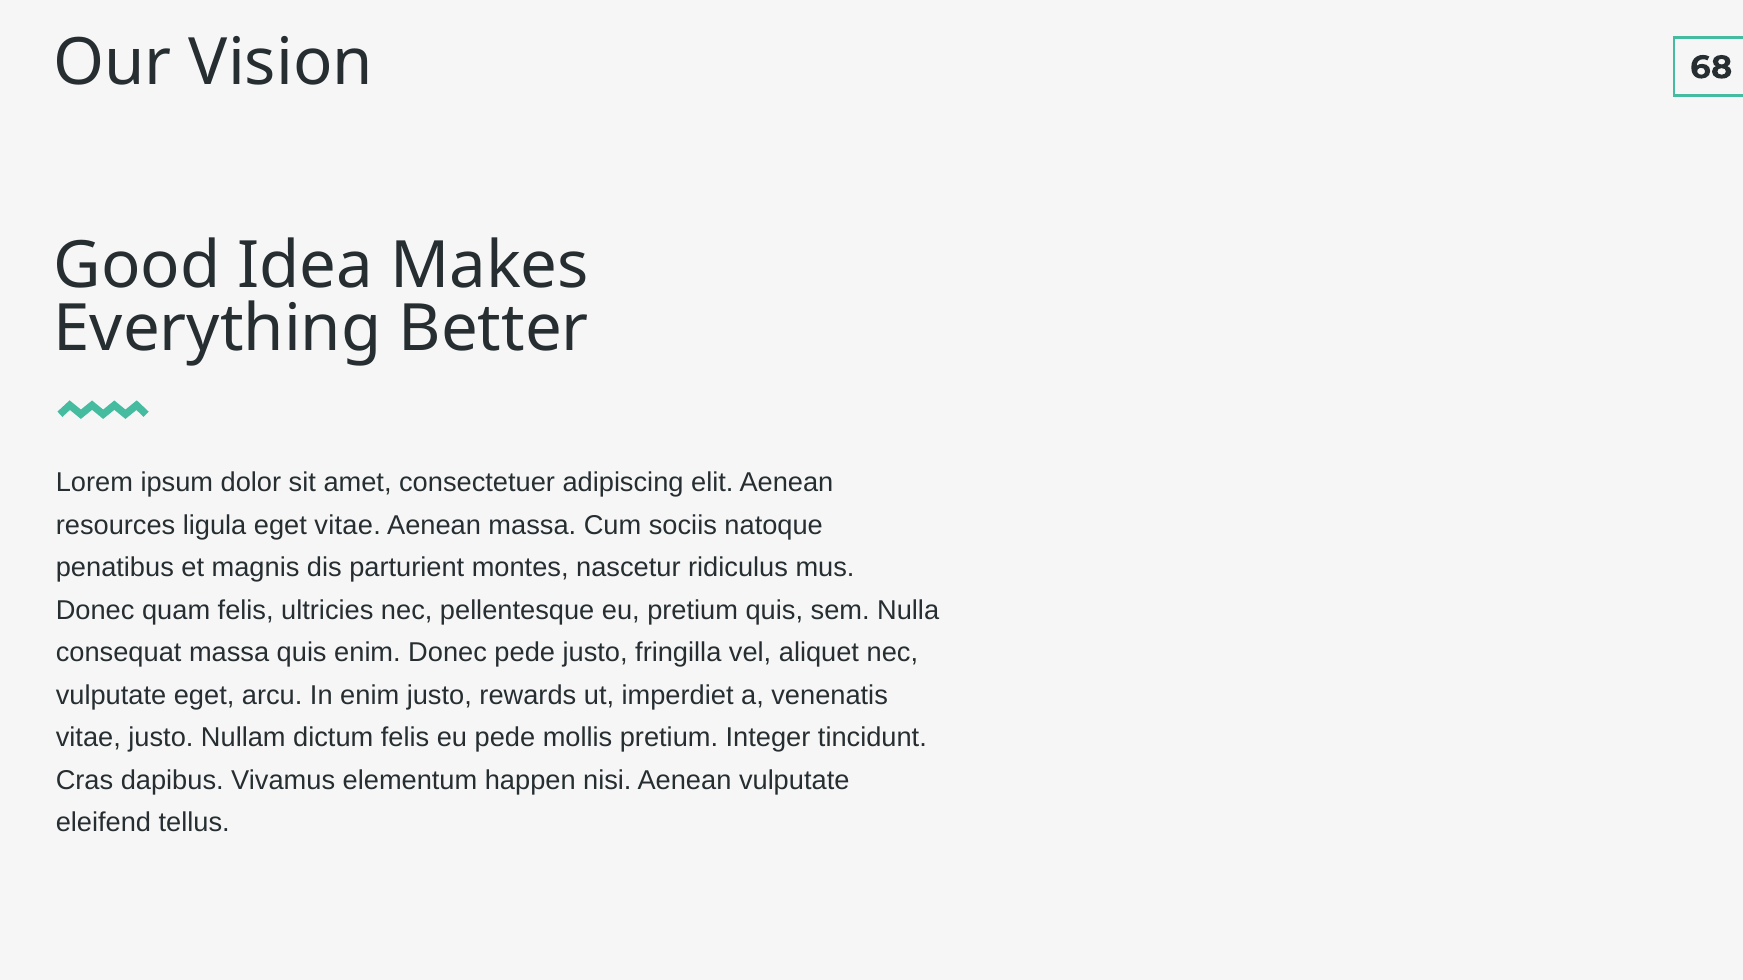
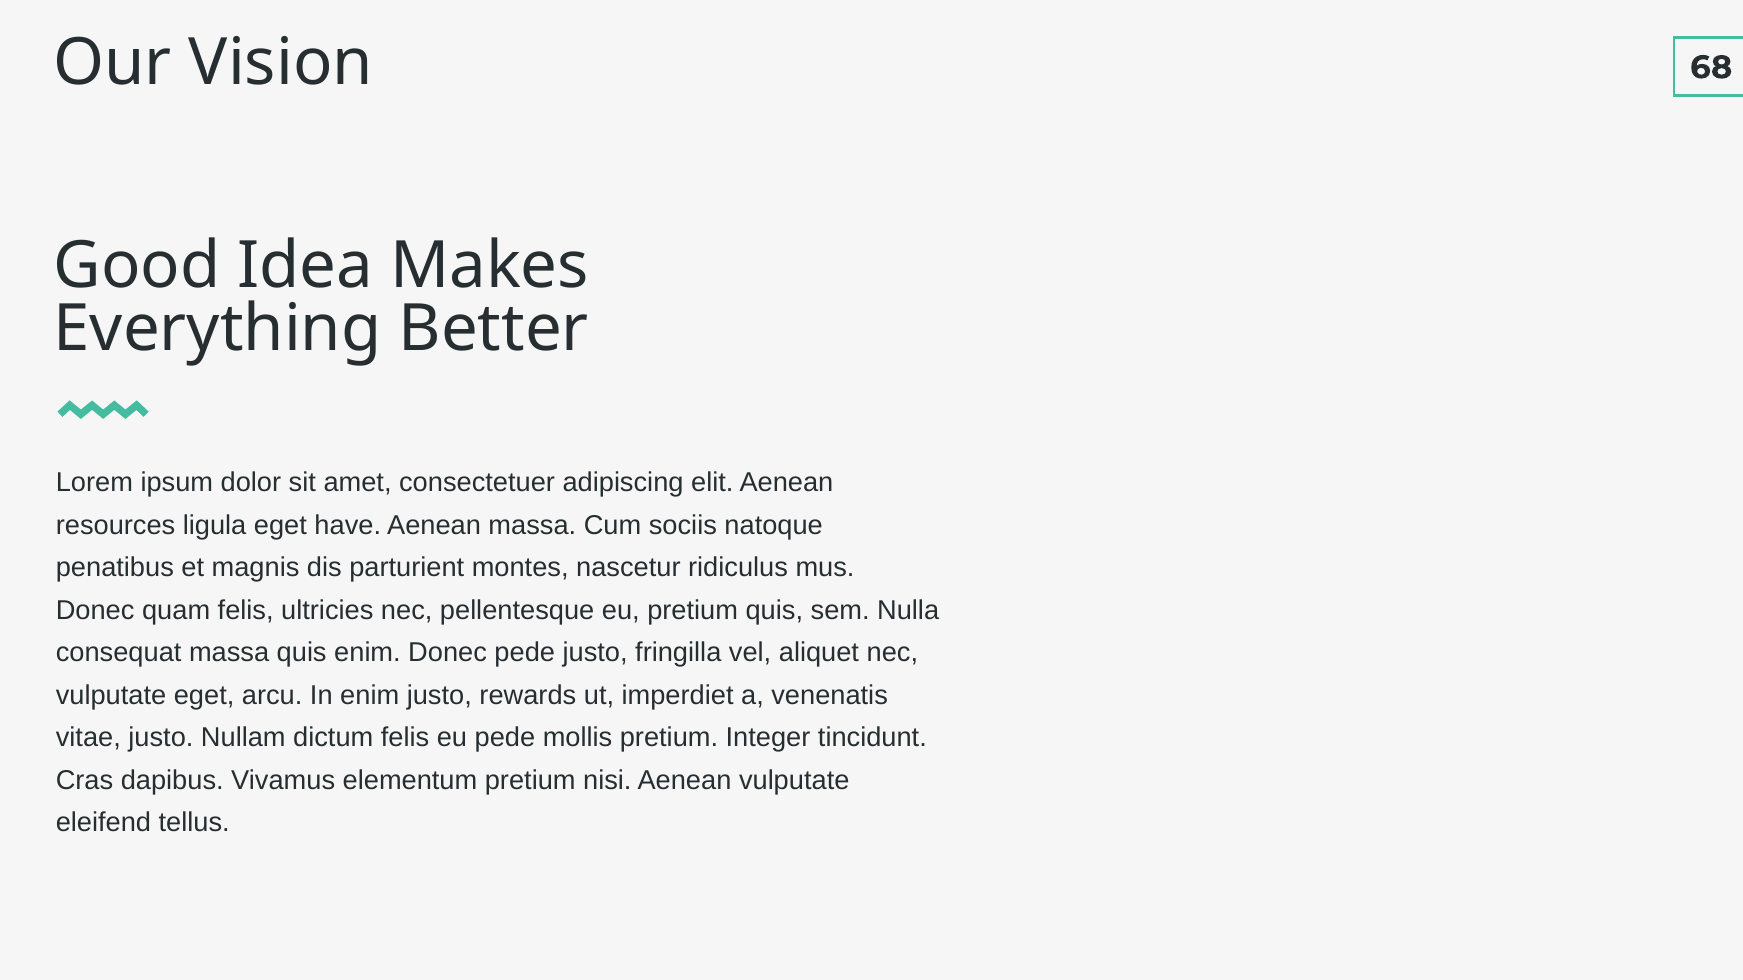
eget vitae: vitae -> have (348, 526)
elementum happen: happen -> pretium (530, 780)
